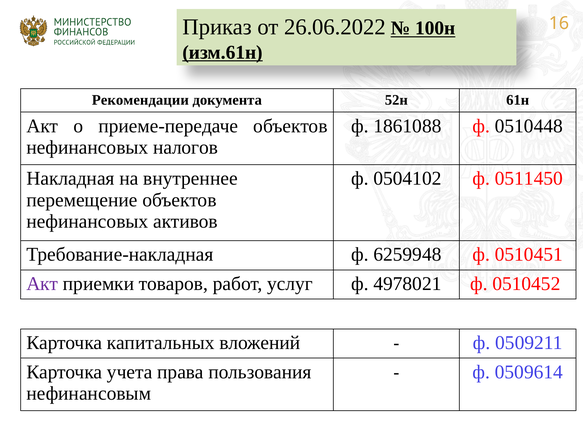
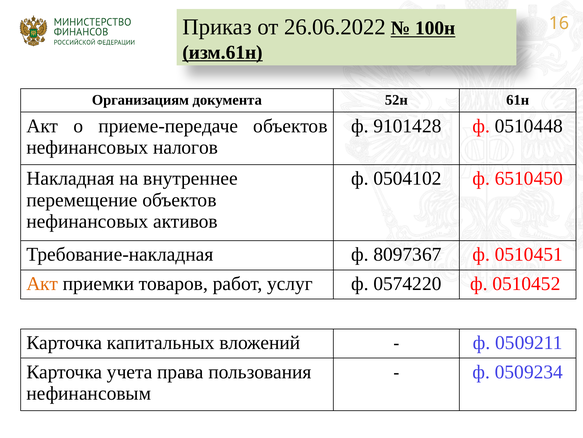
Рекомендации: Рекомендации -> Организациям (140, 100)
1861088: 1861088 -> 9101428 (407, 126)
0511450: 0511450 -> 6510450 (529, 178)
6259948: 6259948 -> 8097367 (407, 254)
Акт colour: purple -> orange (42, 283)
4978021: 4978021 -> 0574220 (407, 283)
0509614: 0509614 -> 0509234 (529, 371)
